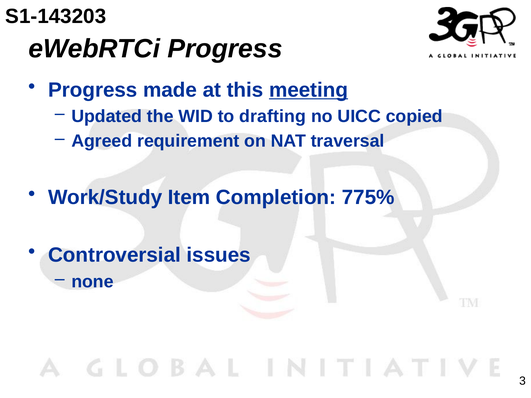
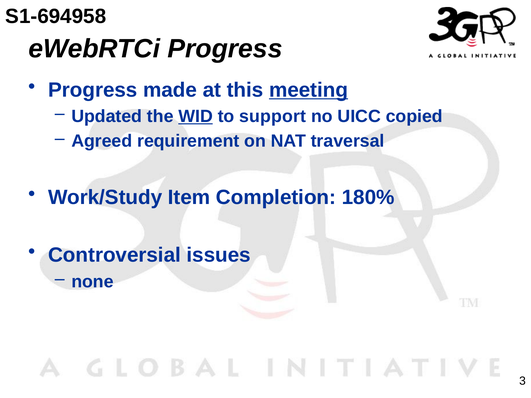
S1-143203: S1-143203 -> S1-694958 (56, 16)
WID underline: none -> present (196, 116)
drafting: drafting -> support (273, 116)
775%: 775% -> 180% (368, 197)
